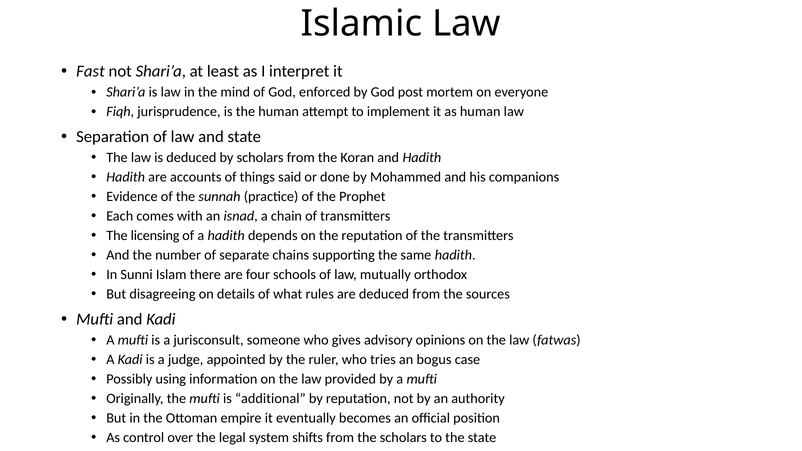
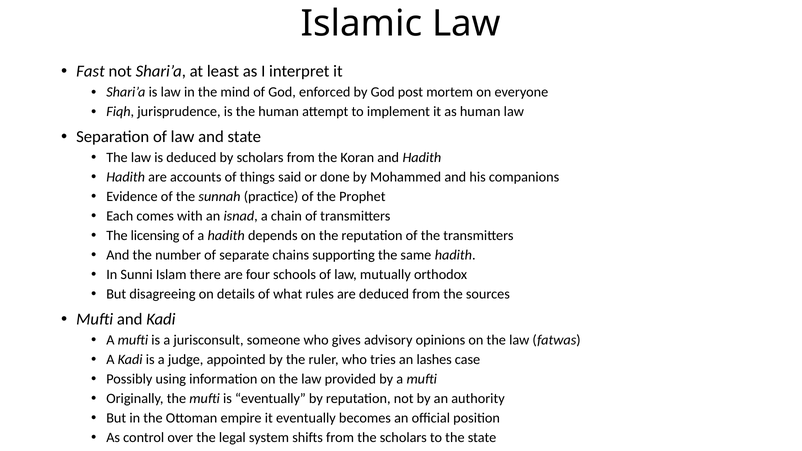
bogus: bogus -> lashes (434, 360)
is additional: additional -> eventually (270, 399)
